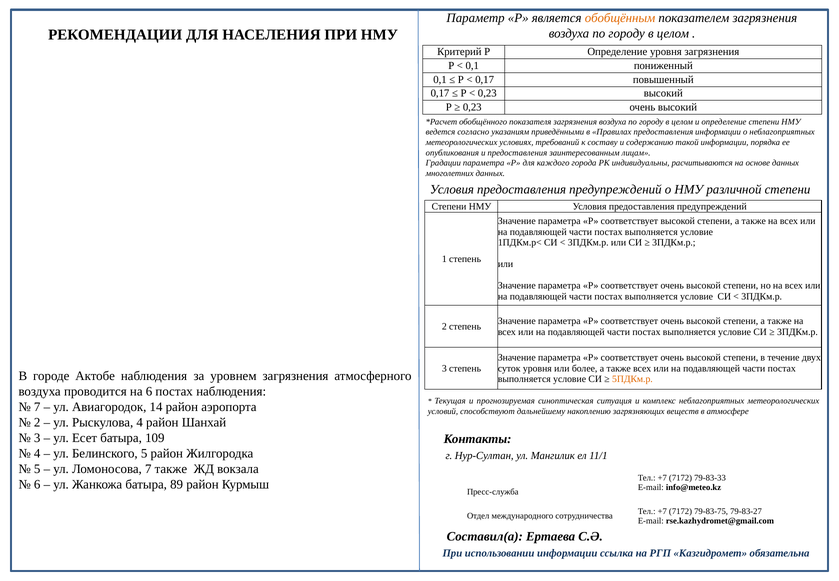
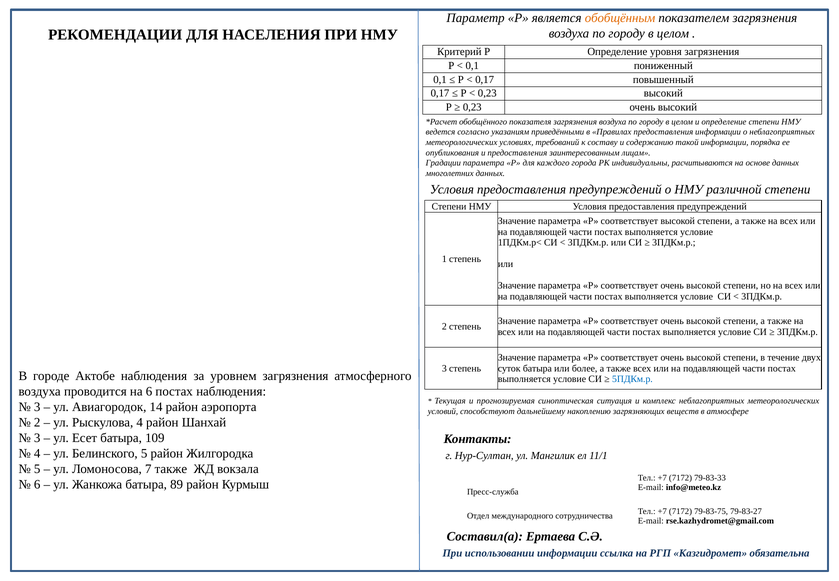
суток уровня: уровня -> батыра (537, 368)
5ПДКм.р colour: orange -> blue (632, 379)
7: 7 -> 3 (37, 407)
